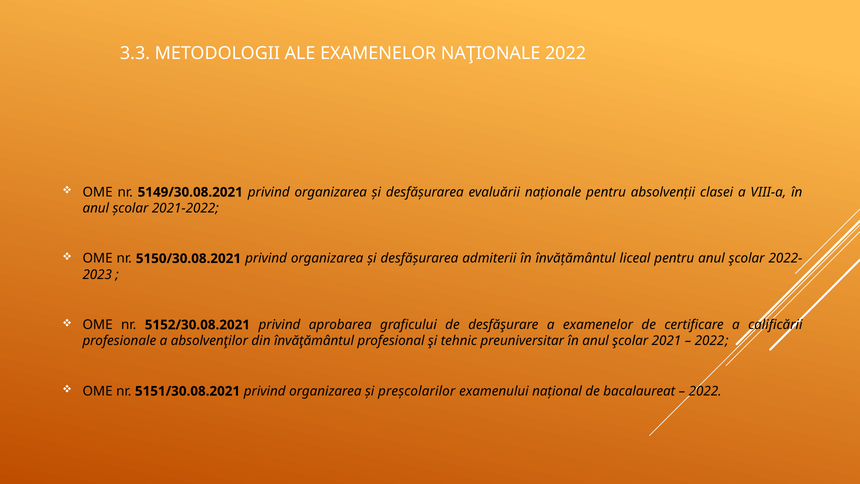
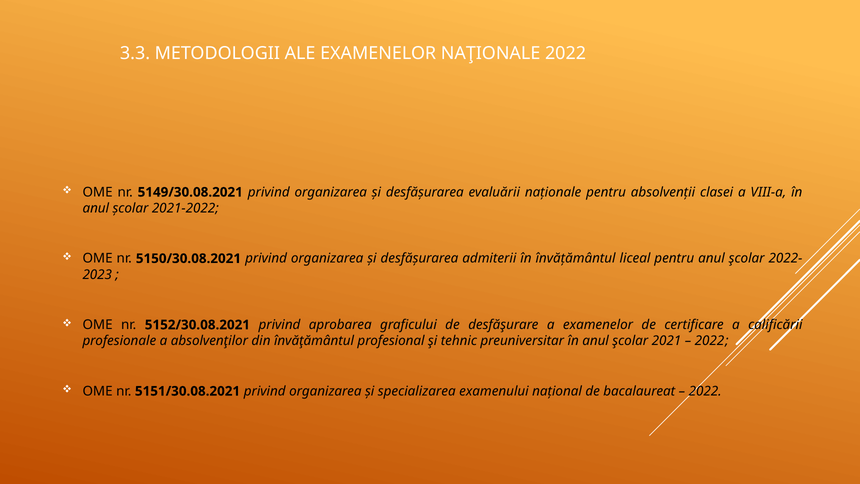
preșcolarilor: preșcolarilor -> specializarea (417, 391)
